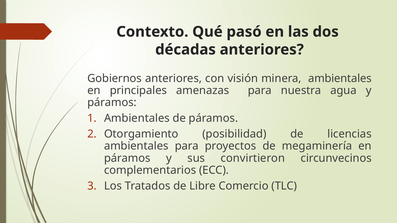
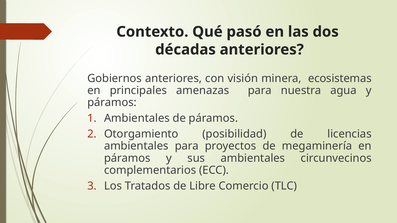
minera ambientales: ambientales -> ecosistemas (340, 78)
sus convirtieron: convirtieron -> ambientales (253, 158)
